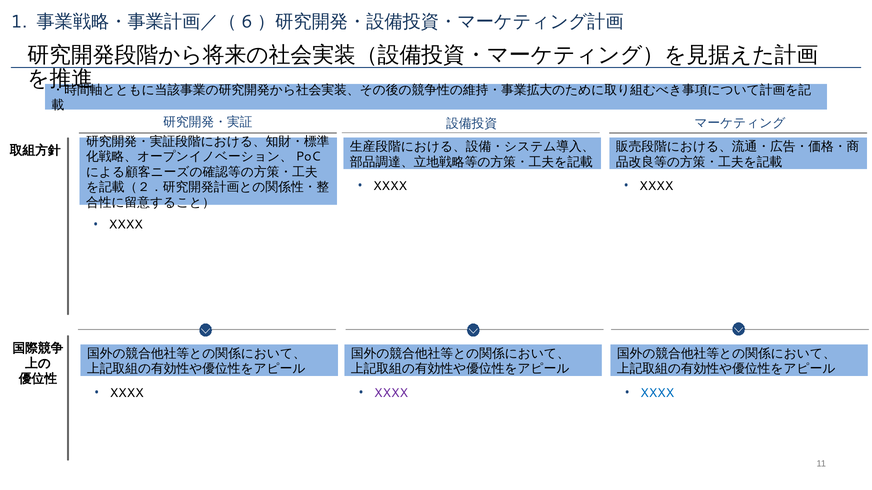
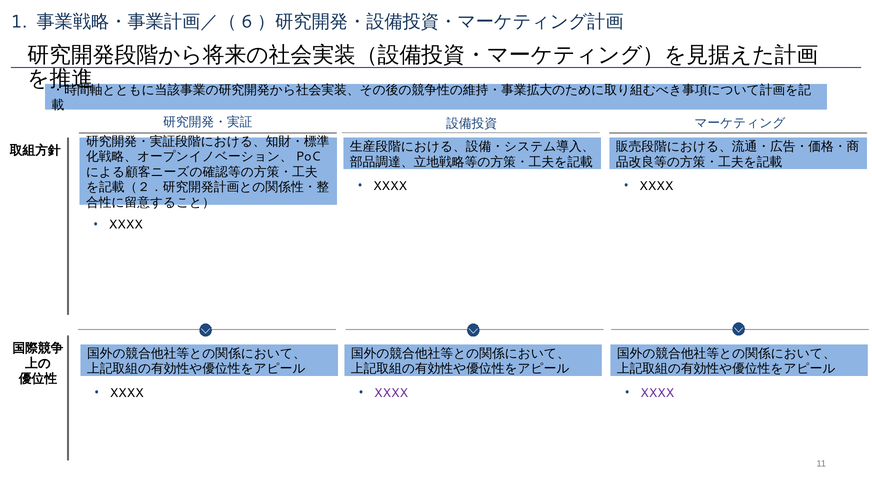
XXXX colour: blue -> purple (657, 393)
